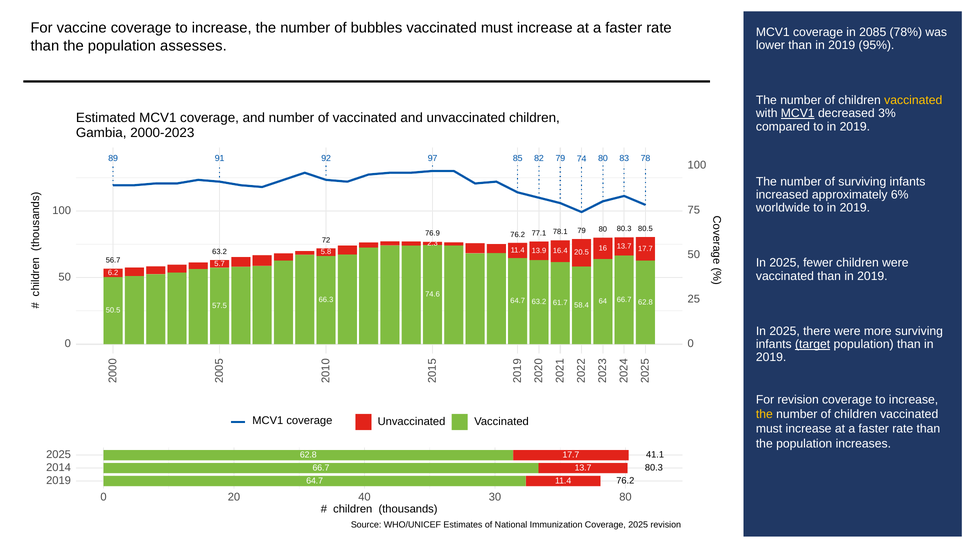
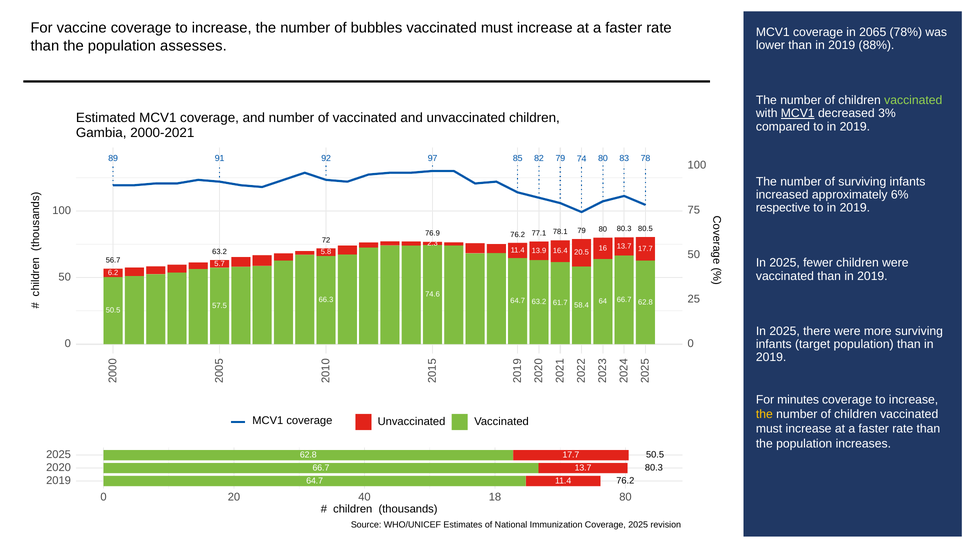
2085: 2085 -> 2065 (873, 32)
95%: 95% -> 88% (876, 45)
vaccinated colour: yellow -> light green (913, 100)
2000-2023: 2000-2023 -> 2000-2021 (162, 133)
worldwide: worldwide -> respective (783, 208)
target underline: present -> none (813, 344)
For revision: revision -> minutes (798, 400)
41.1: 41.1 -> 50.5 (655, 455)
2014: 2014 -> 2020 (59, 468)
30: 30 -> 18 (495, 497)
